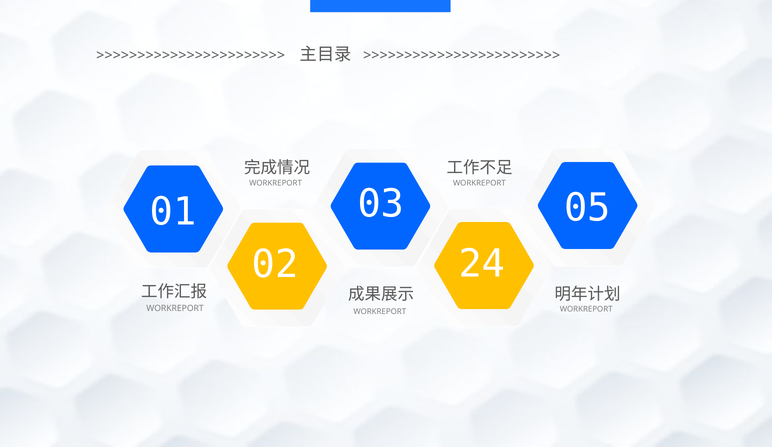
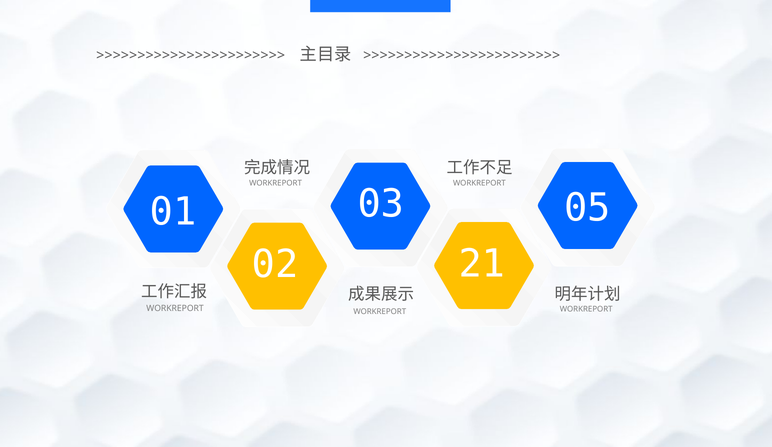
24: 24 -> 21 (482, 264)
